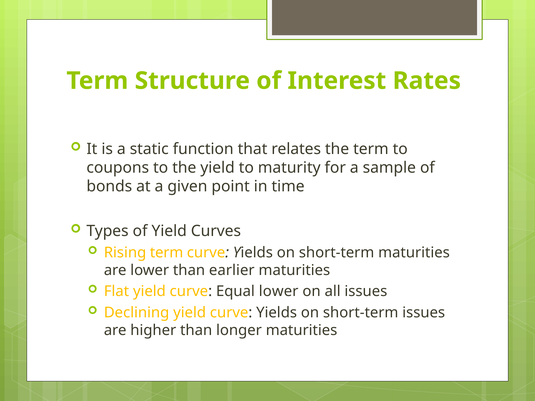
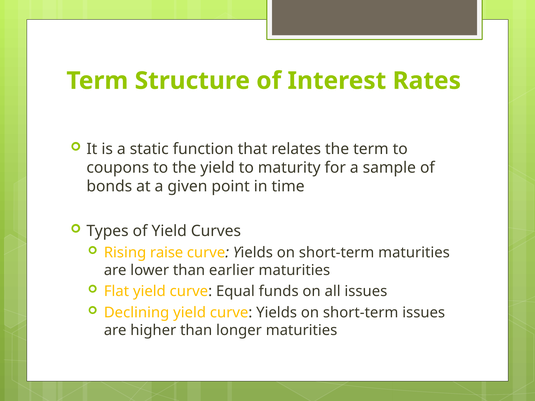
Rising term: term -> raise (167, 253)
Equal lower: lower -> funds (279, 292)
